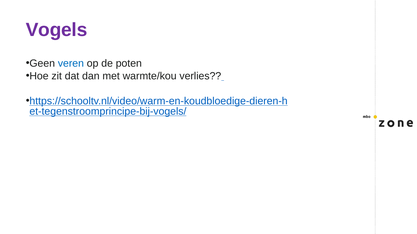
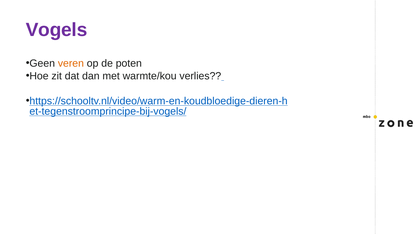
veren colour: blue -> orange (71, 64)
